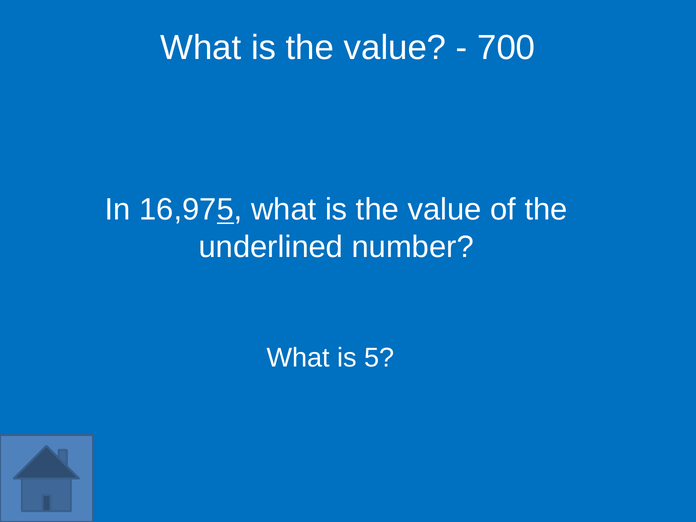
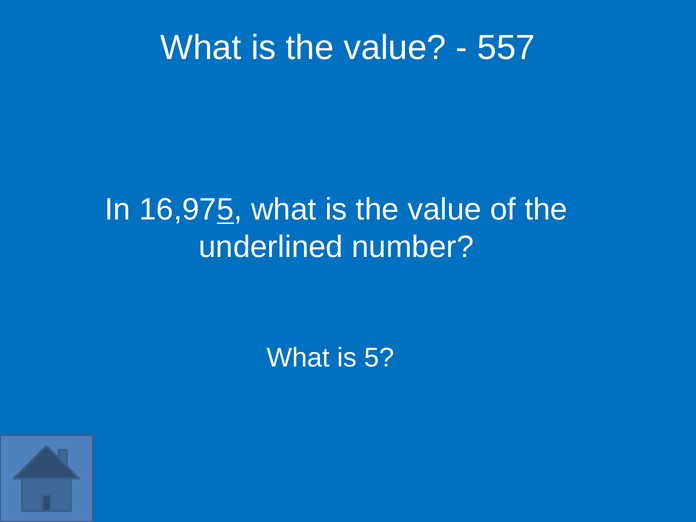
700: 700 -> 557 (506, 48)
